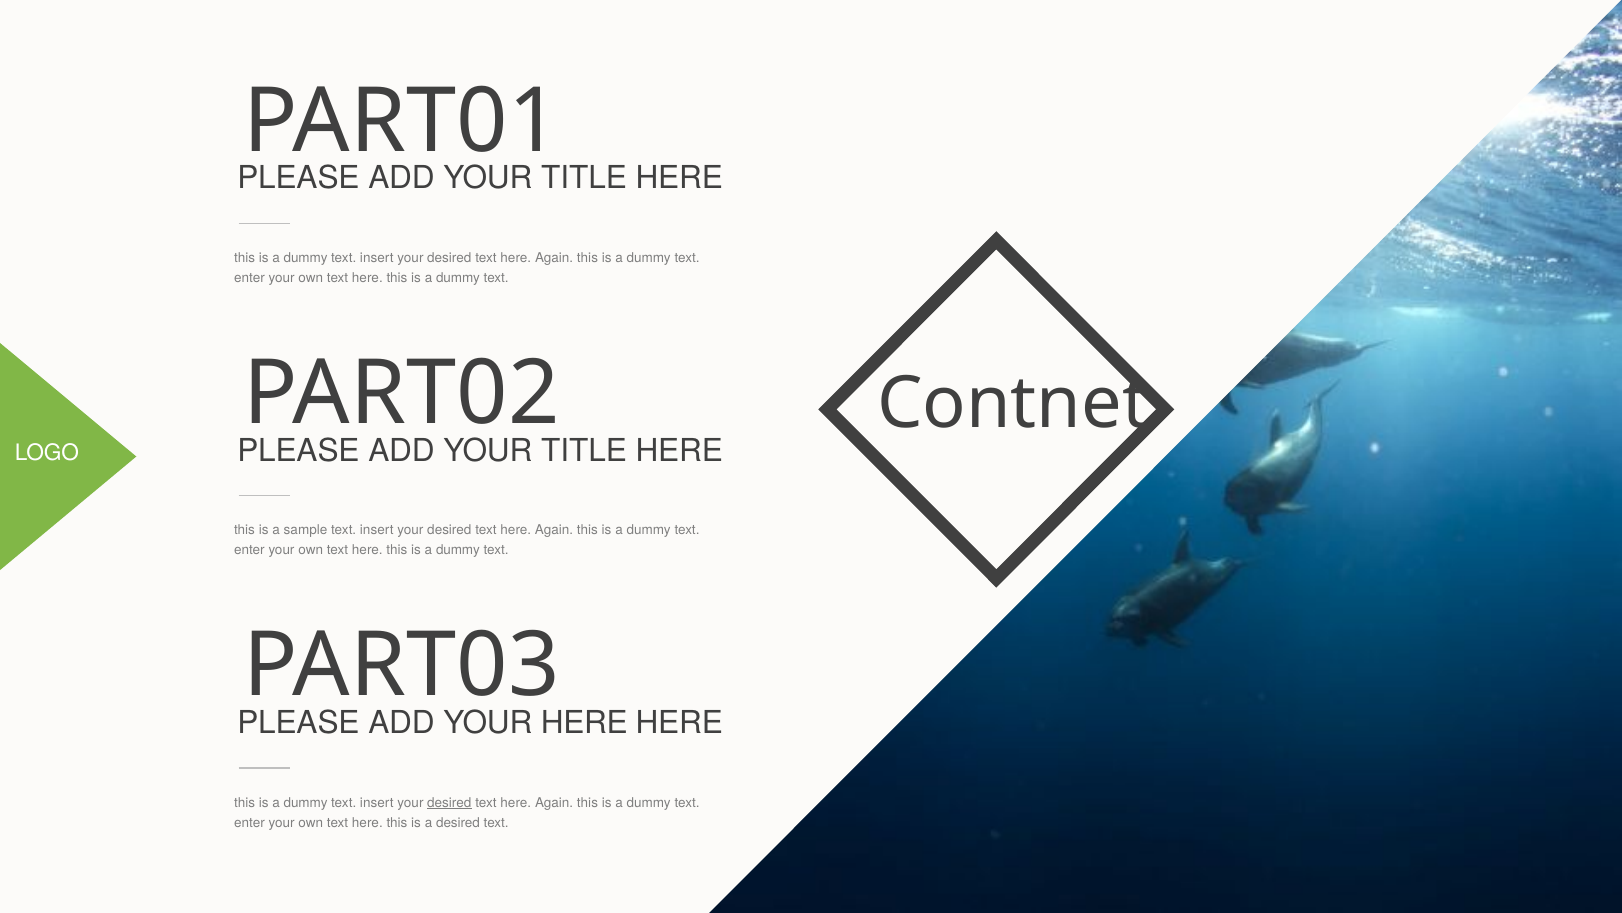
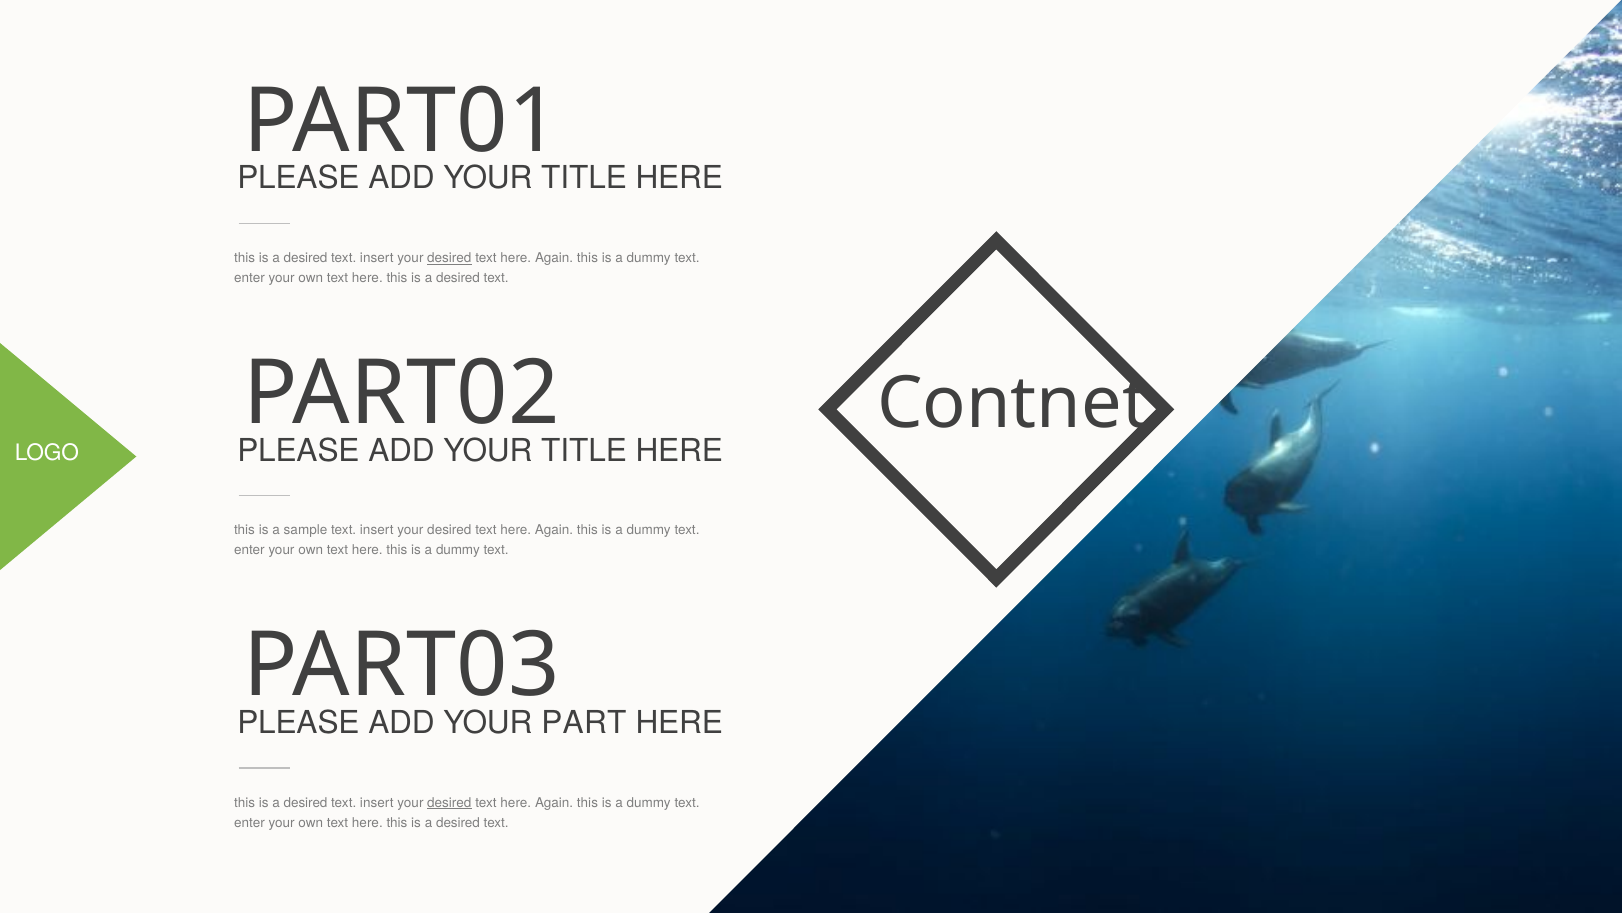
dummy: dummy -> desired (306, 258)
desired underline: none -> present (449, 258)
dummy: dummy -> desired (458, 278)
HERE: HERE -> PART (584, 722)
dummy: dummy -> desired (306, 802)
